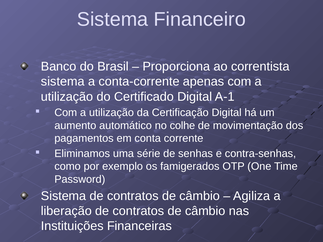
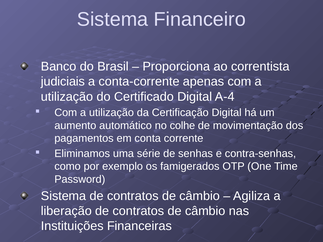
sistema: sistema -> judiciais (63, 82)
A-1: A-1 -> A-4 (225, 97)
